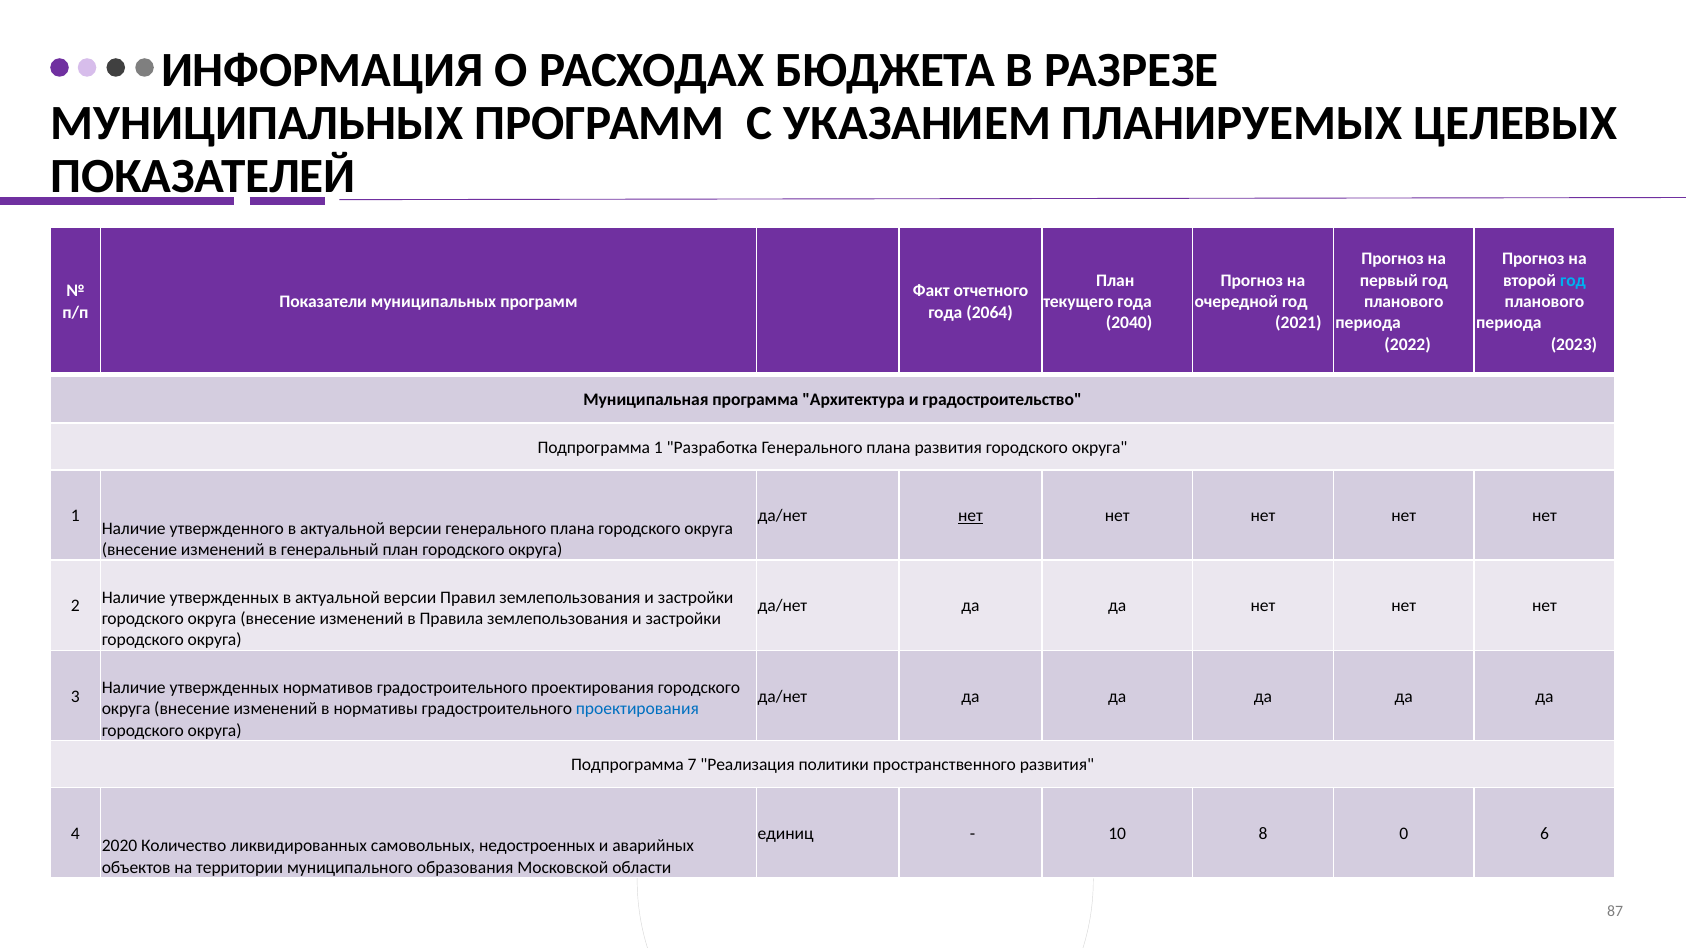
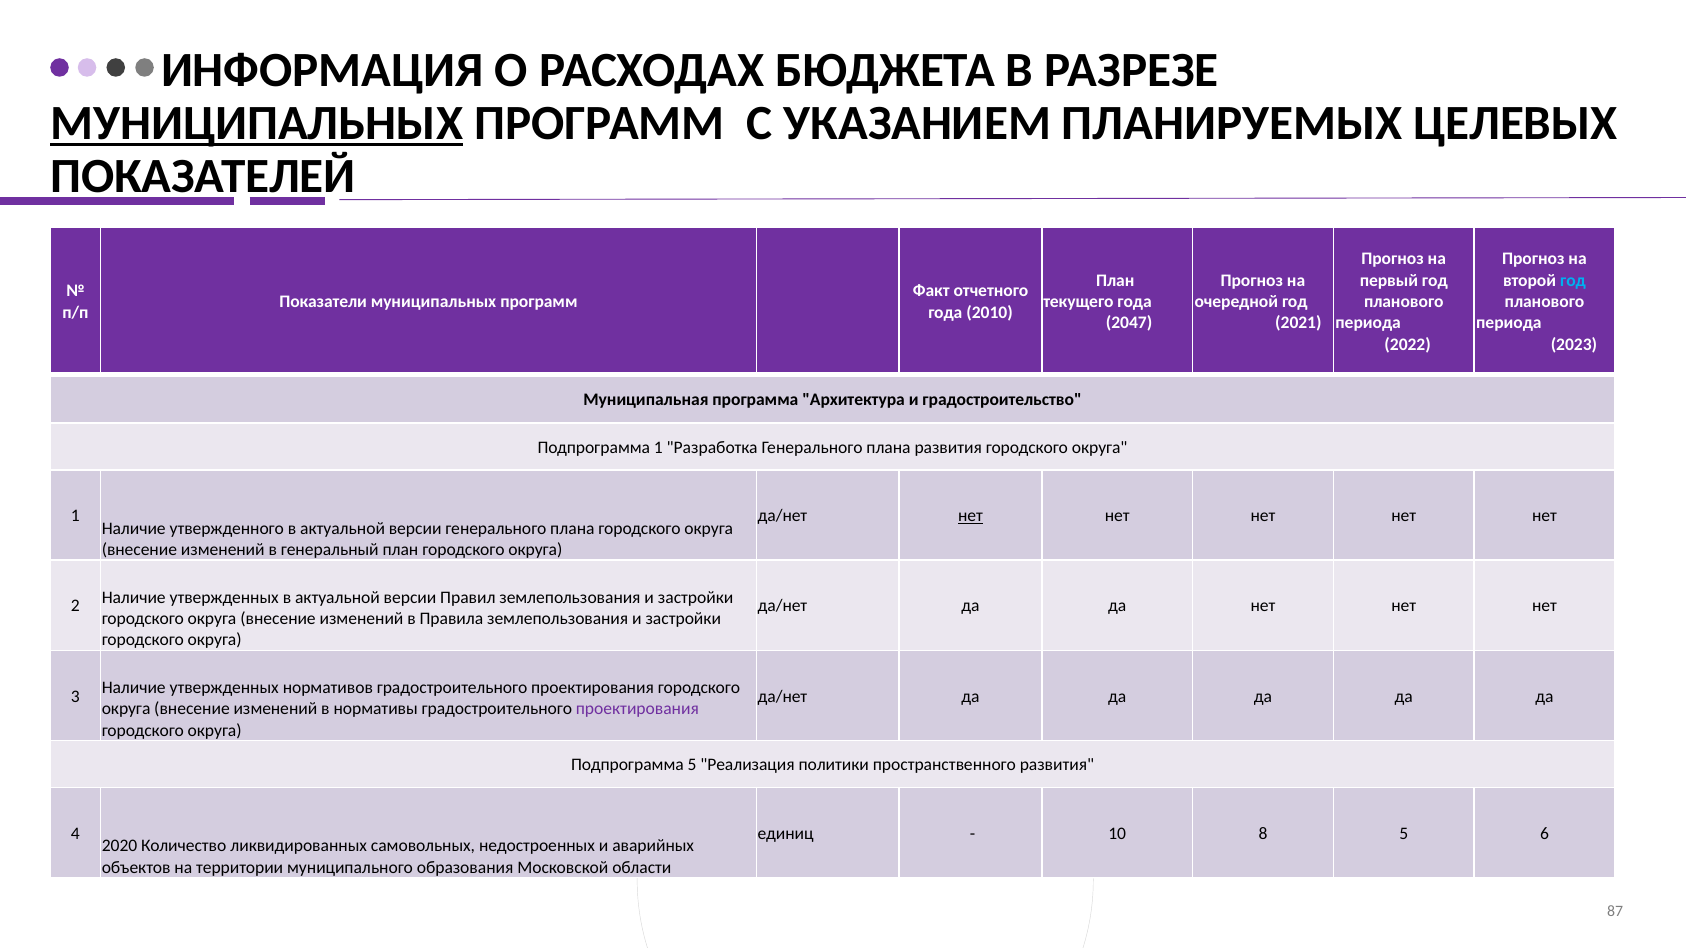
МУНИЦИПАЛЬНЫХ underline: none -> present (257, 124)
2064: 2064 -> 2010 (990, 312)
2040: 2040 -> 2047 (1129, 323)
проектирования colour: blue -> purple (637, 709)
Подпрограмма 7: 7 -> 5 (692, 765)
8 0: 0 -> 5 (1404, 834)
